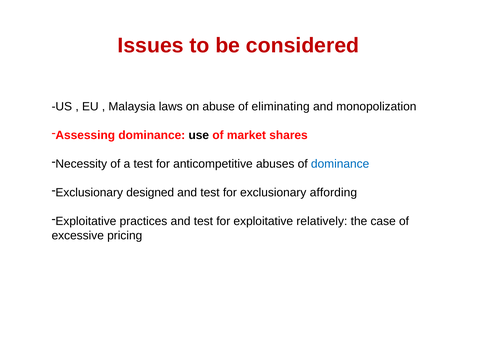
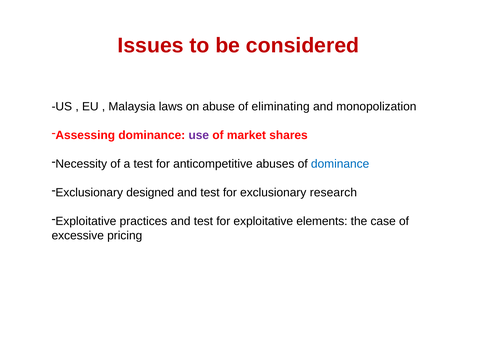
use colour: black -> purple (199, 135)
affording: affording -> research (333, 192)
relatively: relatively -> elements (322, 221)
